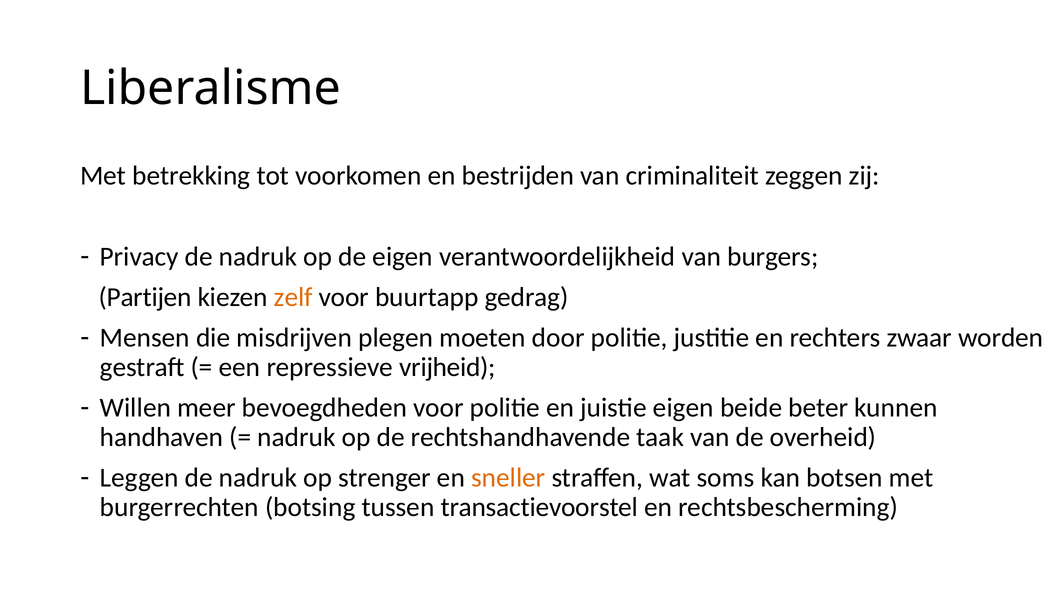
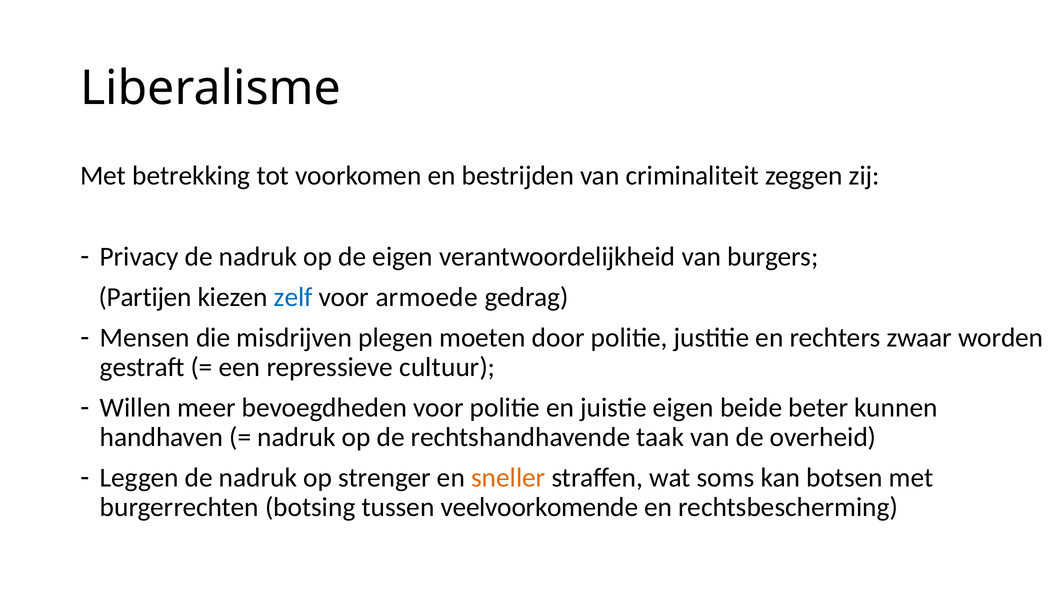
zelf colour: orange -> blue (293, 298)
buurtapp: buurtapp -> armoede (427, 298)
vrijheid: vrijheid -> cultuur (447, 368)
transactievoorstel: transactievoorstel -> veelvoorkomende (539, 508)
